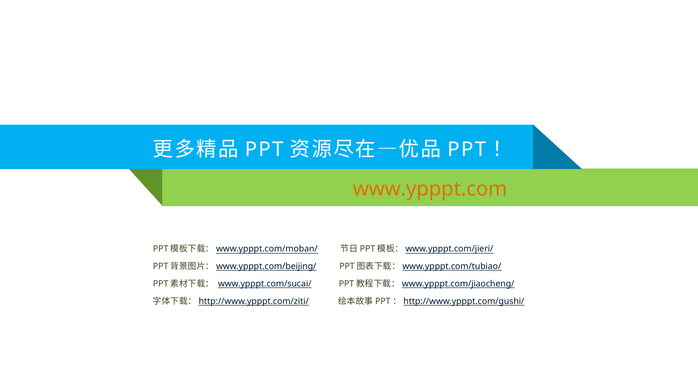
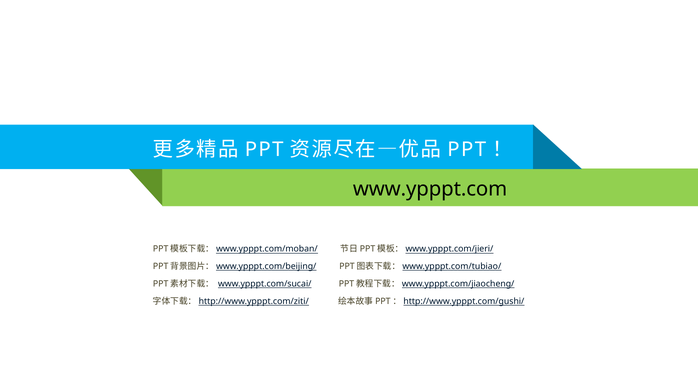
www.ypppt.com colour: orange -> black (430, 189)
